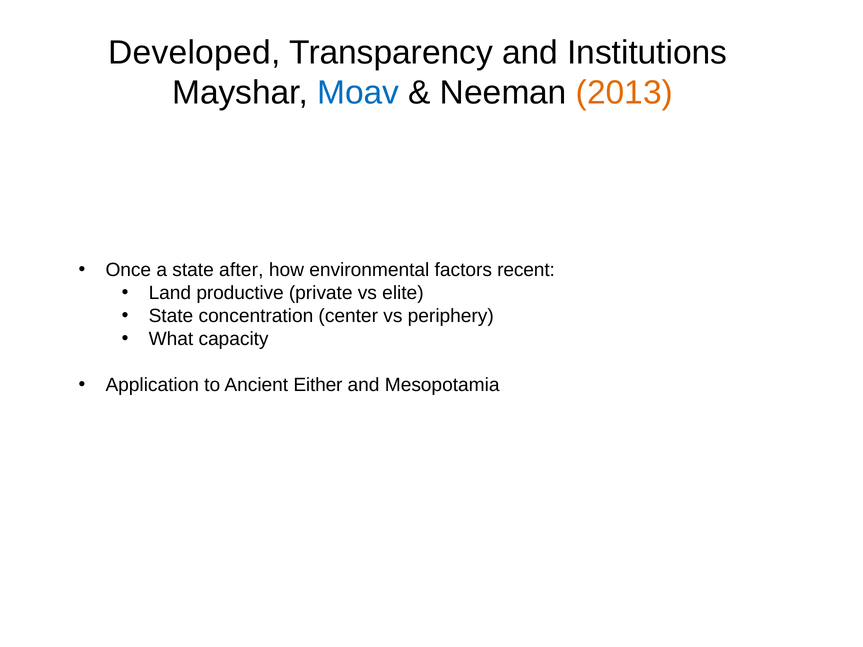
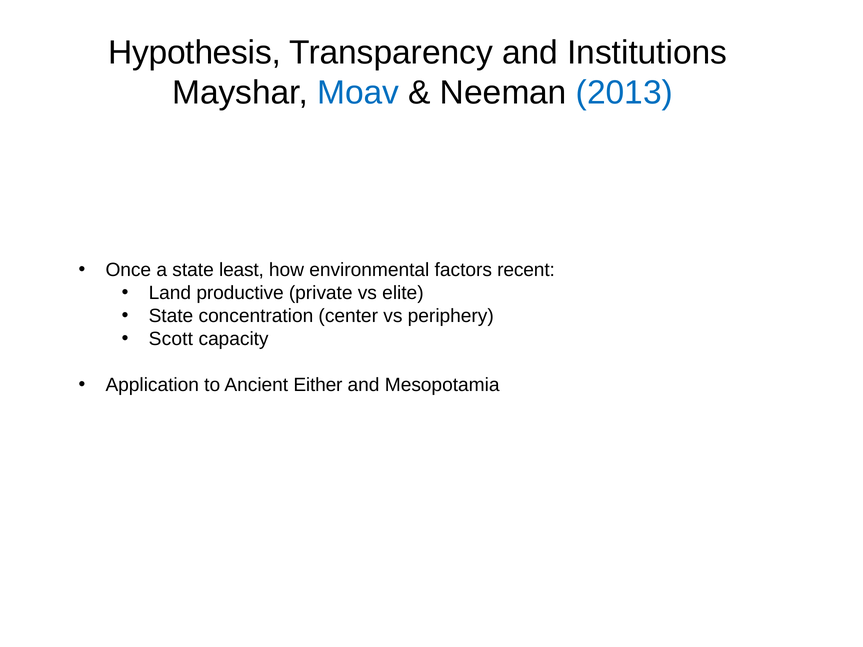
Developed: Developed -> Hypothesis (195, 53)
2013 colour: orange -> blue (624, 93)
after: after -> least (241, 270)
What: What -> Scott (171, 339)
